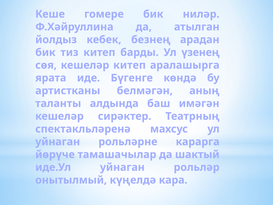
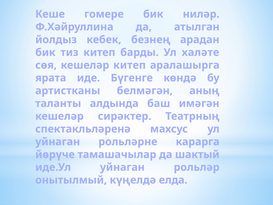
үзенең: үзенең -> халәте (200, 52)
кара: кара -> елда (173, 180)
